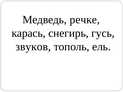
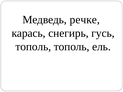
звуков: звуков -> тополь (33, 47)
